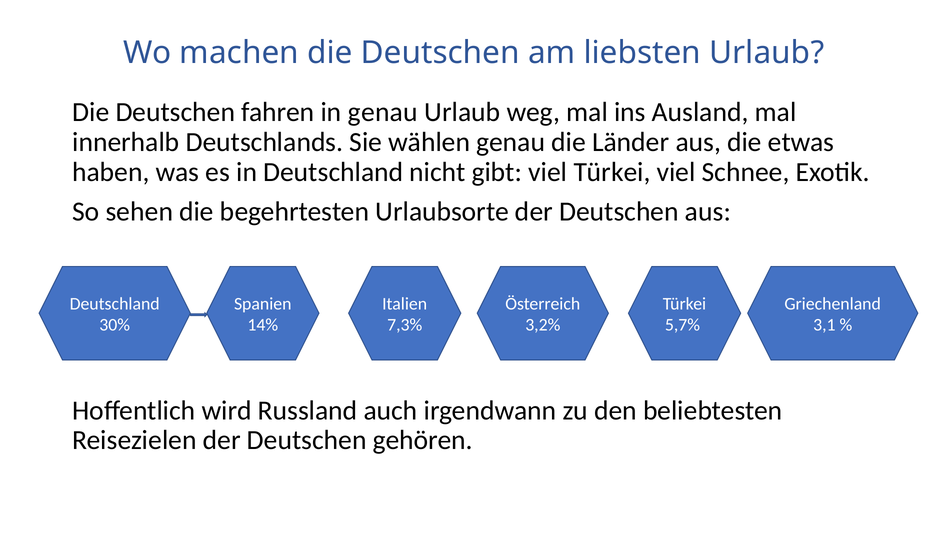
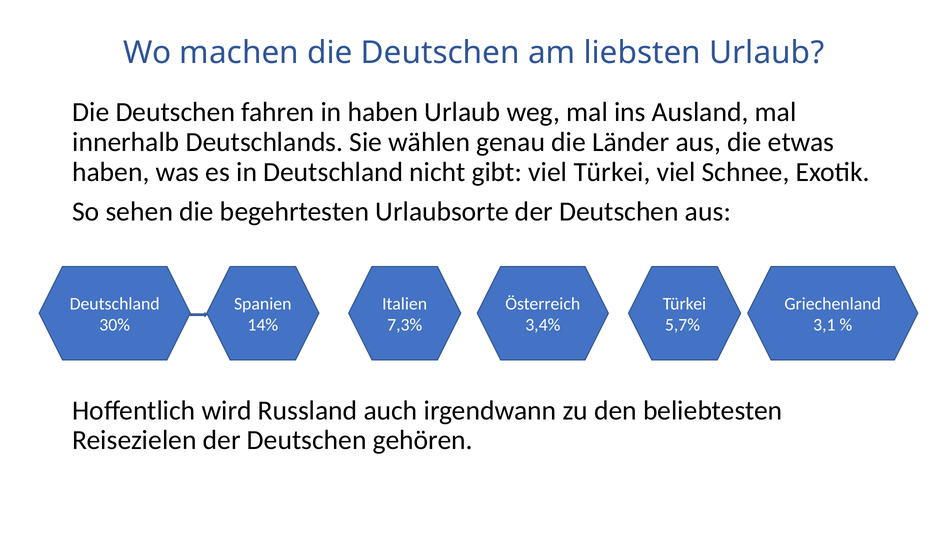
in genau: genau -> haben (383, 112)
3,2%: 3,2% -> 3,4% (543, 325)
